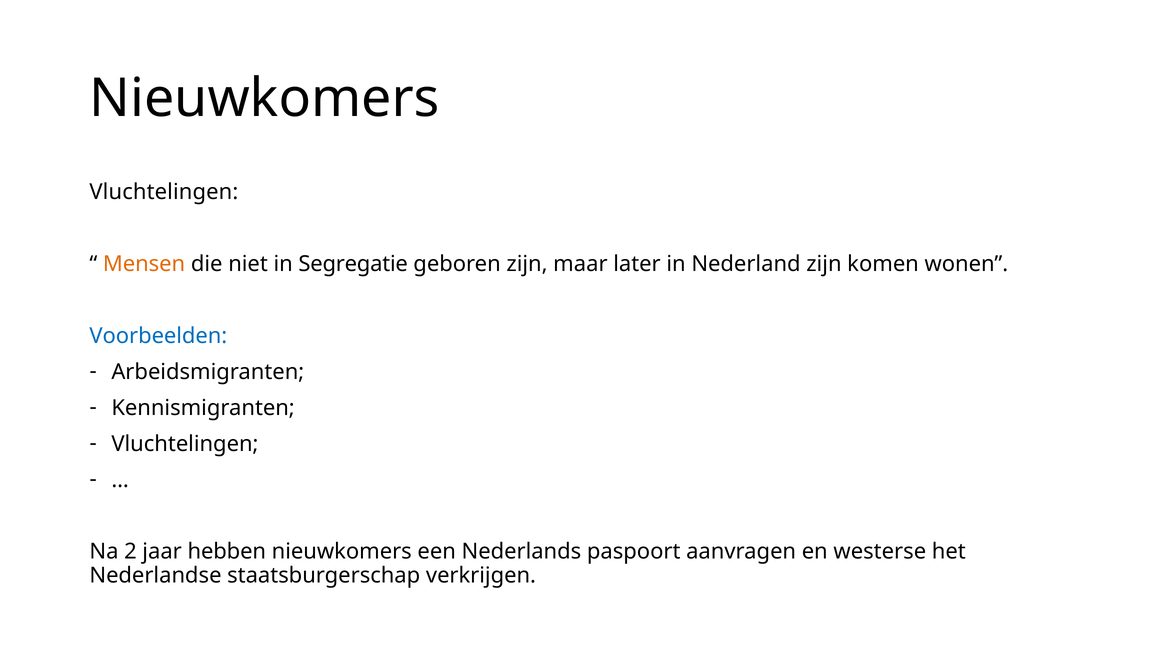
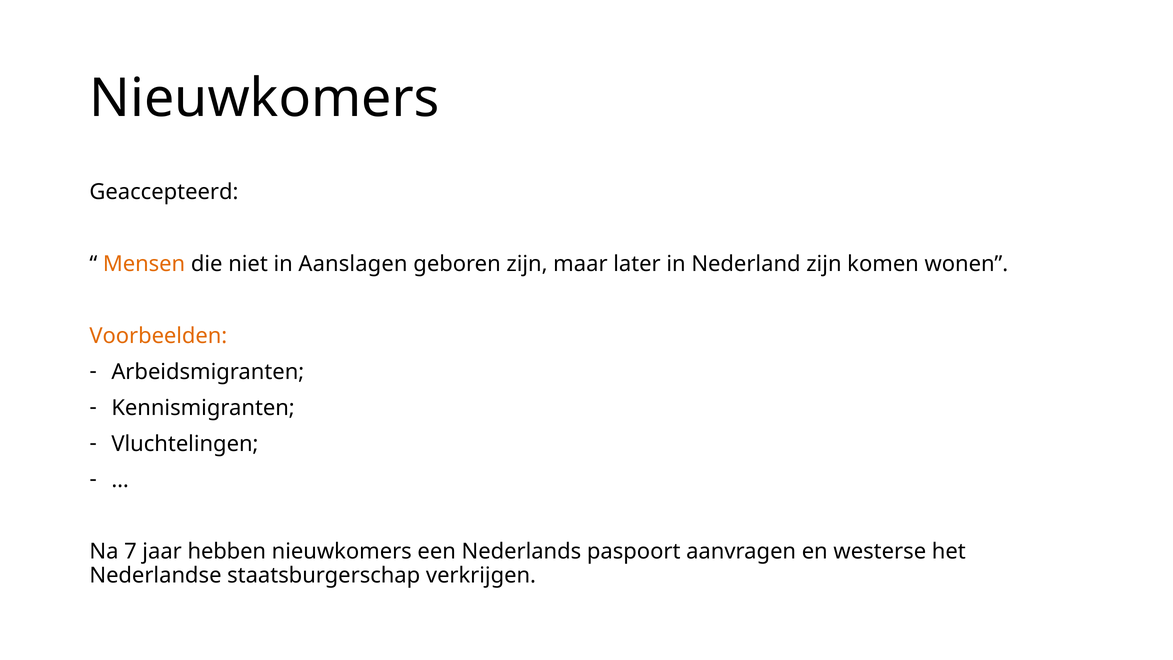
Vluchtelingen: Vluchtelingen -> Geaccepteerd (164, 192)
Segregatie: Segregatie -> Aanslagen (353, 264)
Voorbeelden colour: blue -> orange (158, 336)
2: 2 -> 7 (130, 552)
